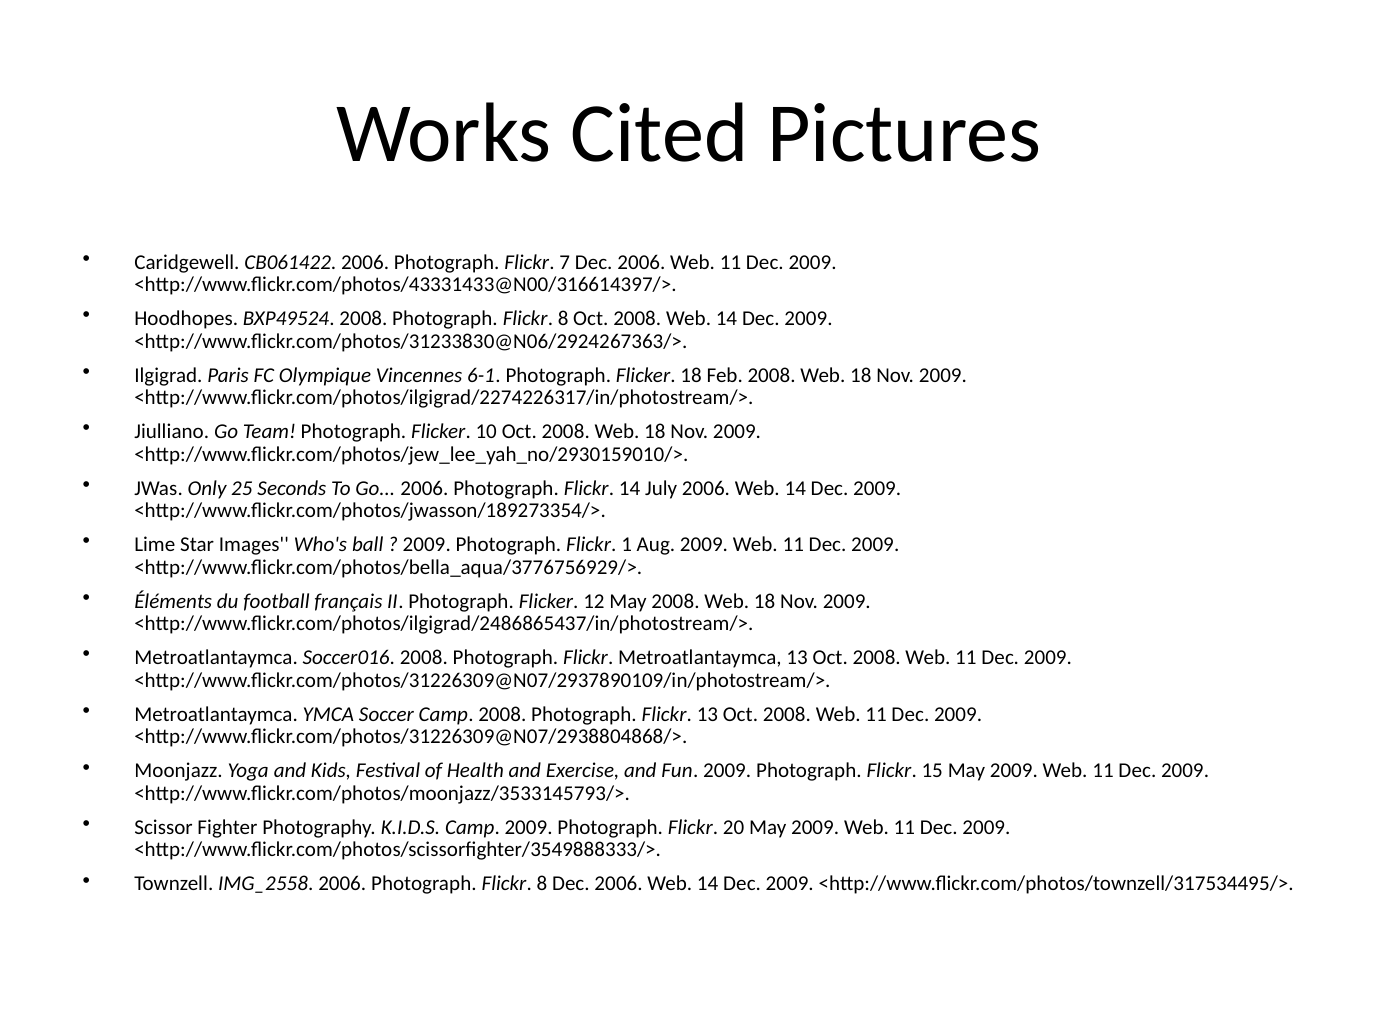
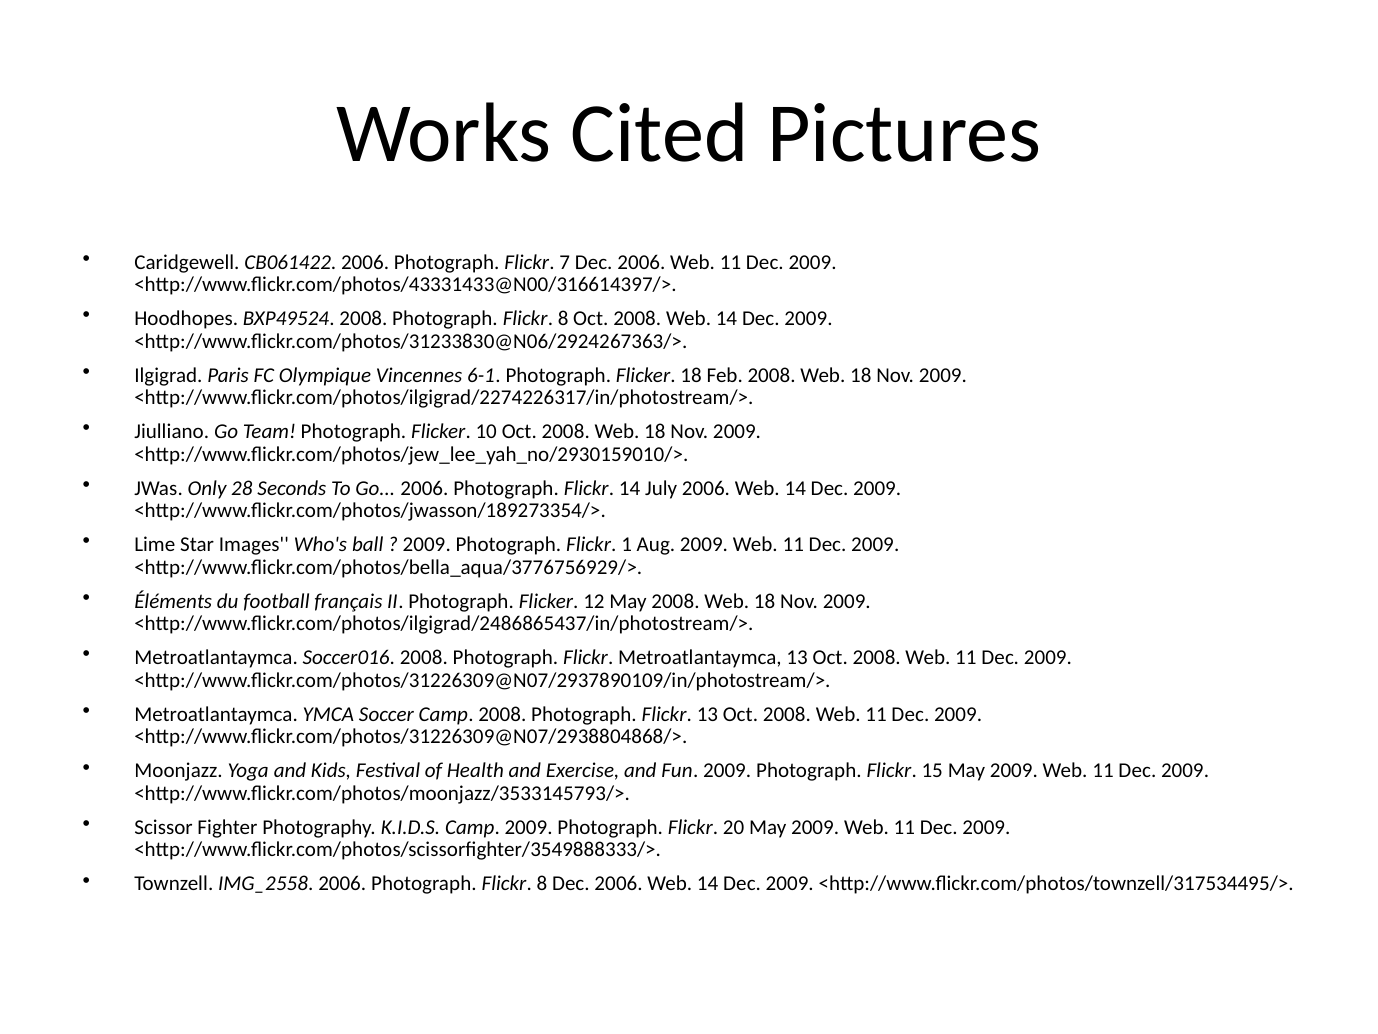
25: 25 -> 28 (242, 488)
